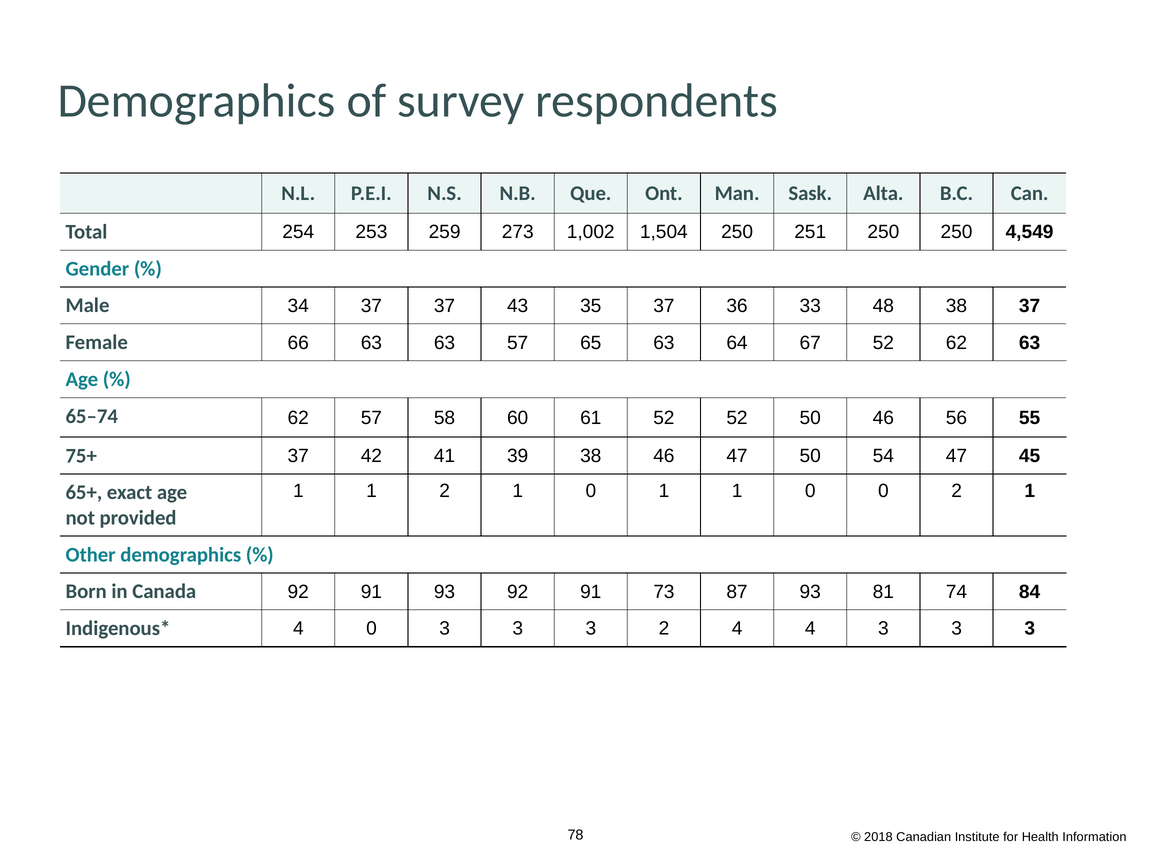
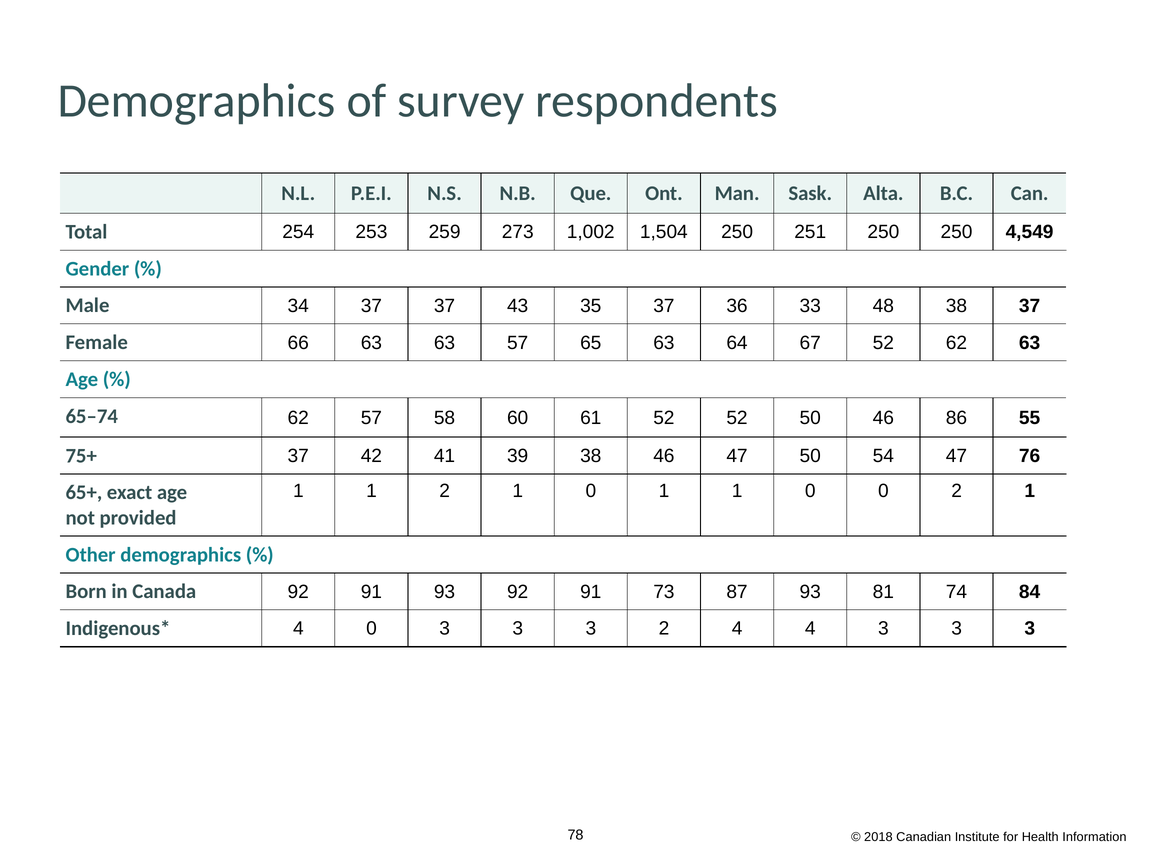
56: 56 -> 86 (956, 418)
45: 45 -> 76 (1030, 456)
